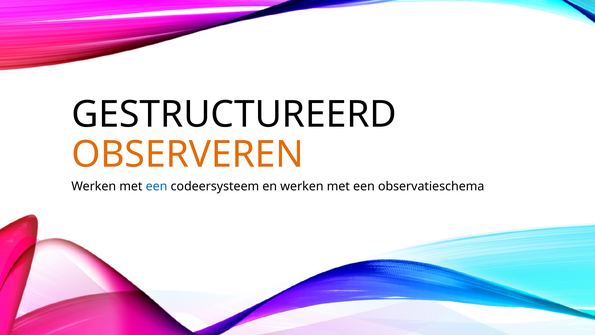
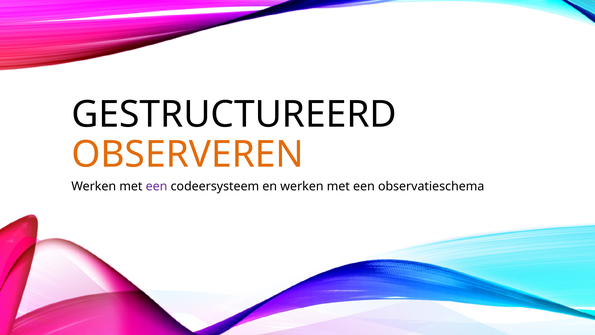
een colour: blue -> purple (157, 186)
